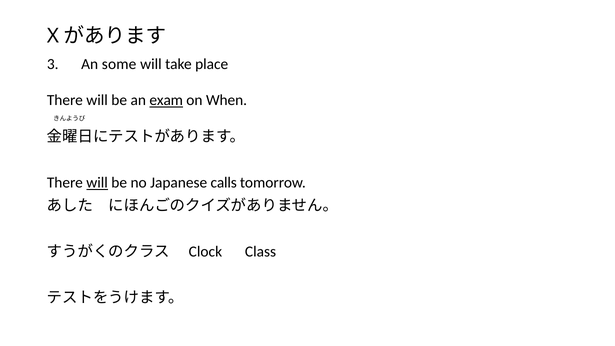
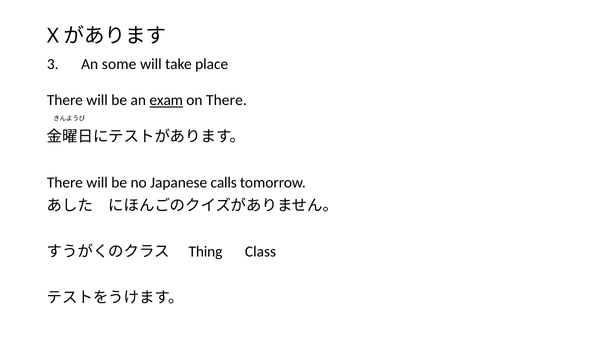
on When: When -> There (226, 100)
will underline: present -> none (97, 183)
Clock: Clock -> Thing (205, 252)
